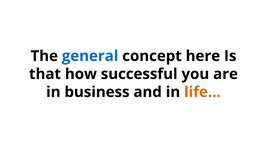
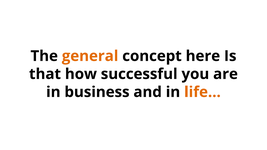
general colour: blue -> orange (90, 56)
